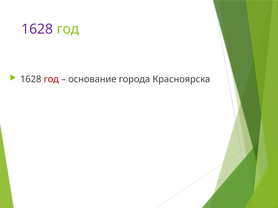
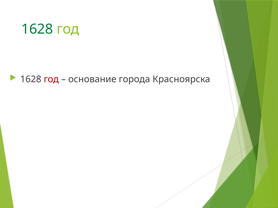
1628 colour: purple -> green (37, 29)
